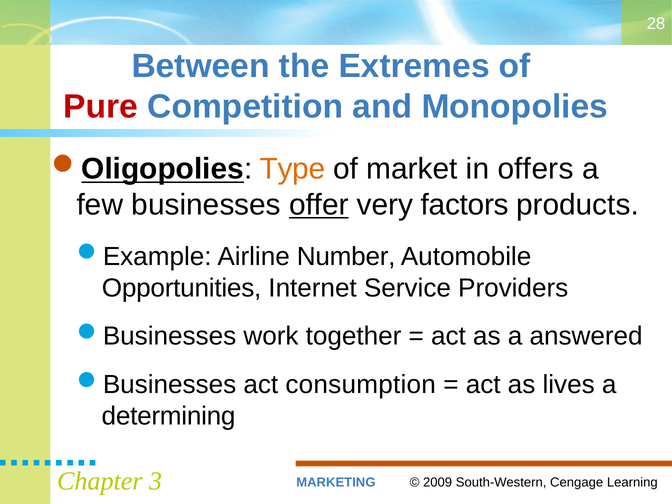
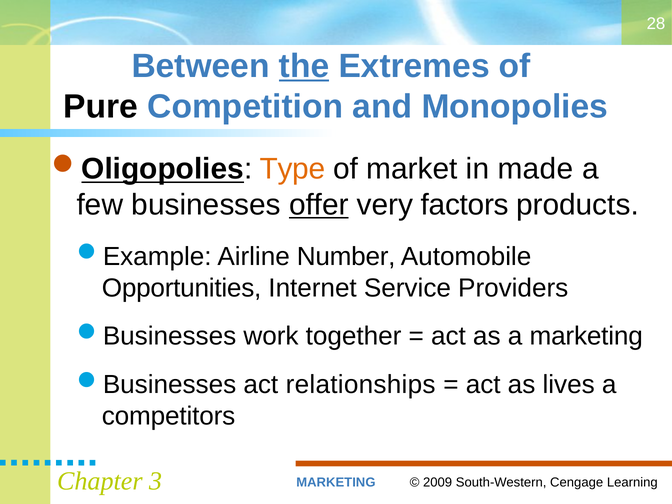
the underline: none -> present (304, 66)
Pure colour: red -> black (101, 107)
offers: offers -> made (536, 169)
a answered: answered -> marketing (586, 336)
consumption: consumption -> relationships (361, 385)
determining: determining -> competitors (169, 416)
